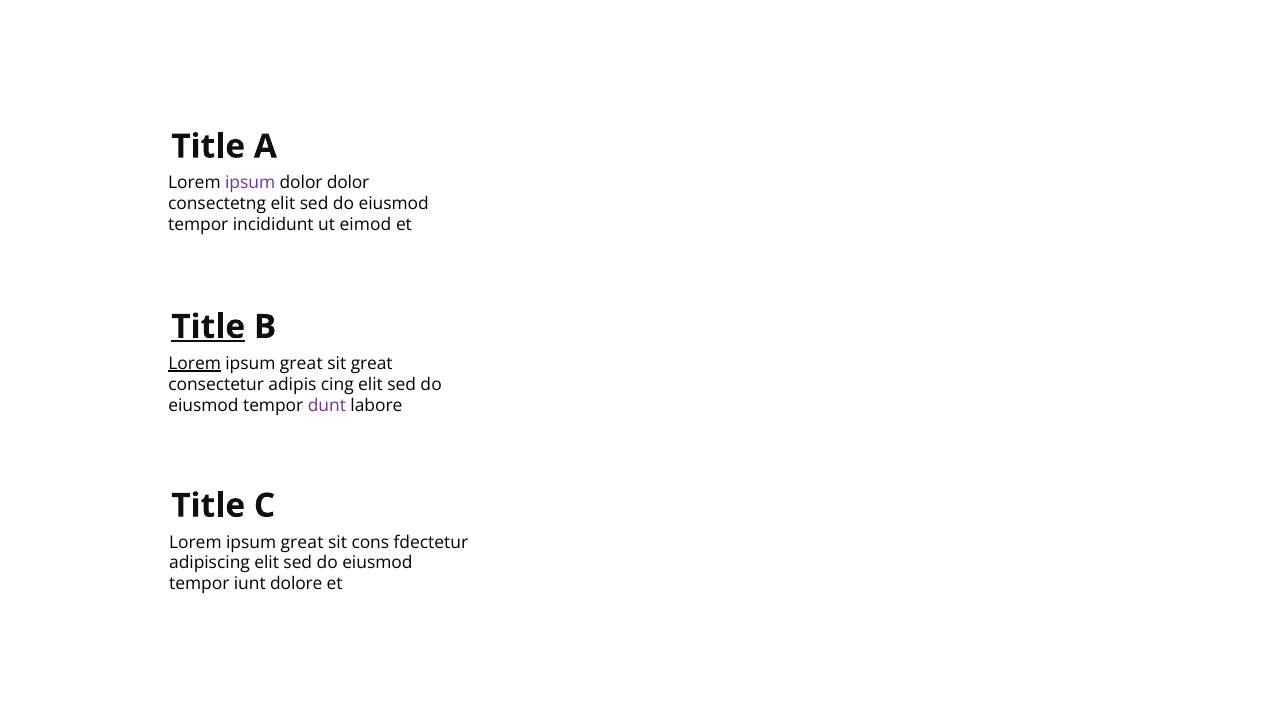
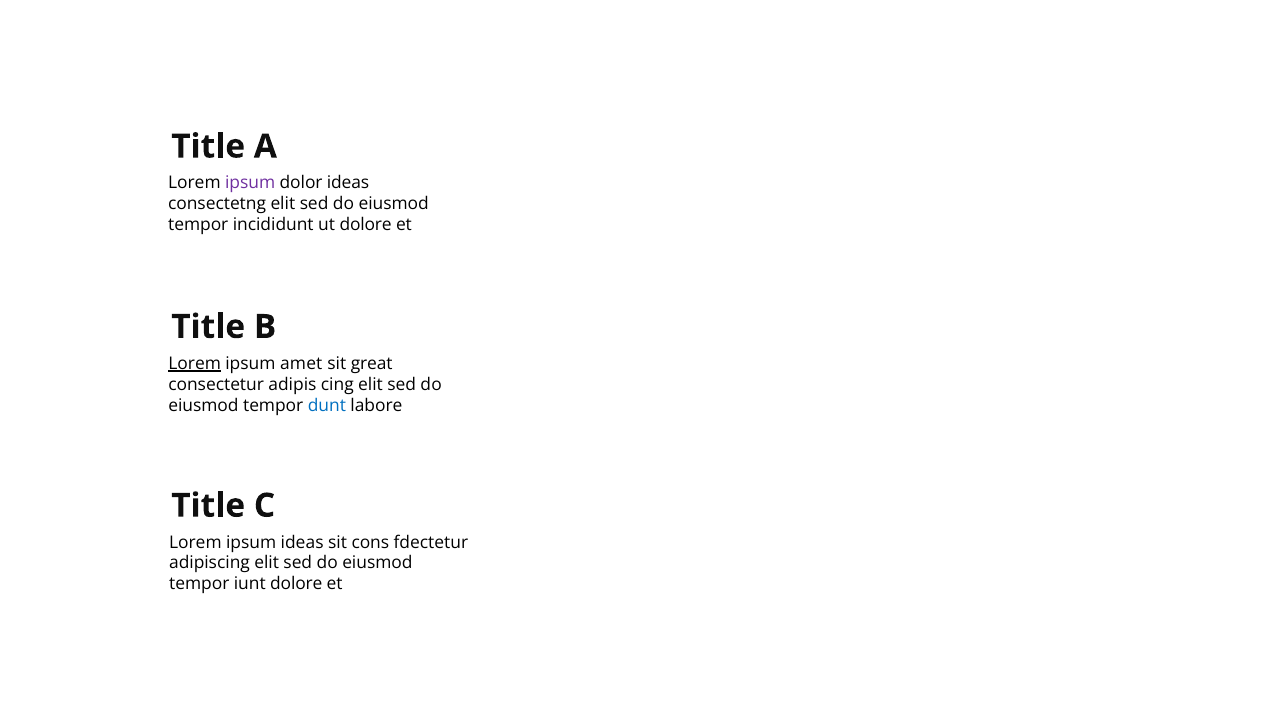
dolor dolor: dolor -> ideas (348, 183)
ut eimod: eimod -> dolore (366, 225)
Title underline: present -> none (208, 327)
great: great -> amet (301, 364)
dunt colour: purple -> blue (327, 406)
great: great -> ideas (302, 543)
